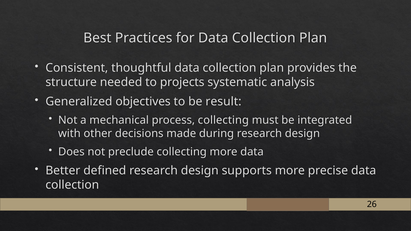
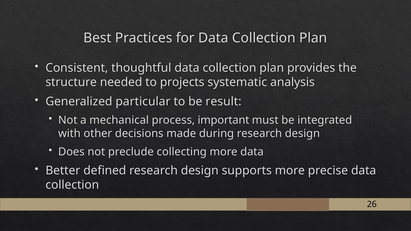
objectives: objectives -> particular (143, 102)
process collecting: collecting -> important (223, 120)
